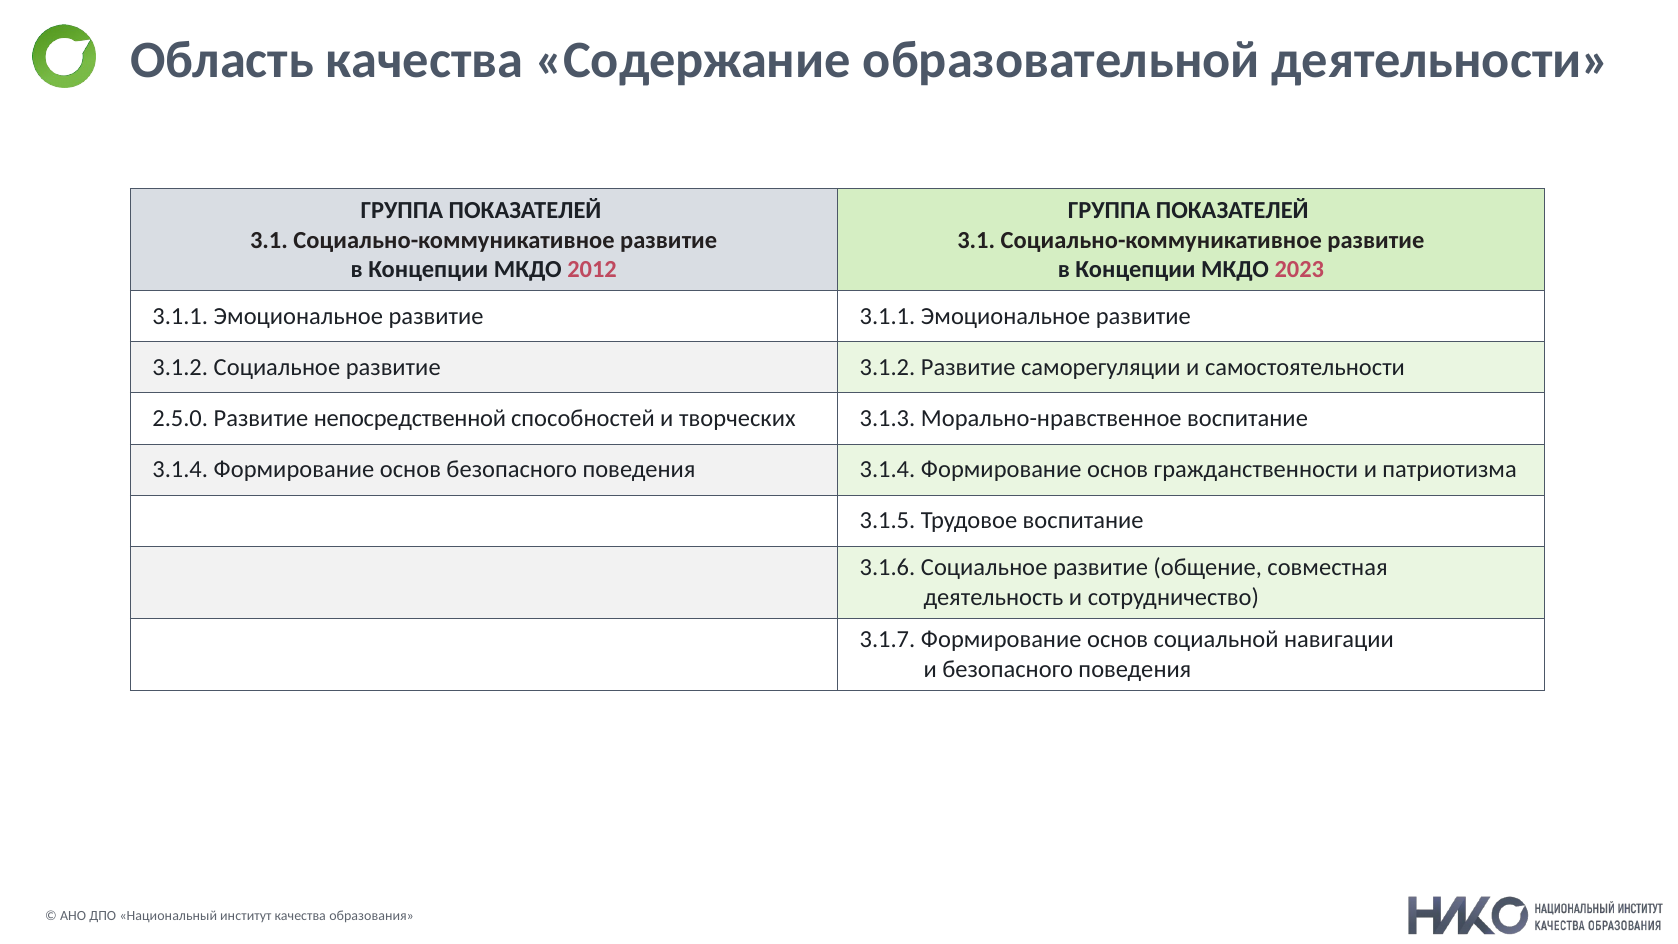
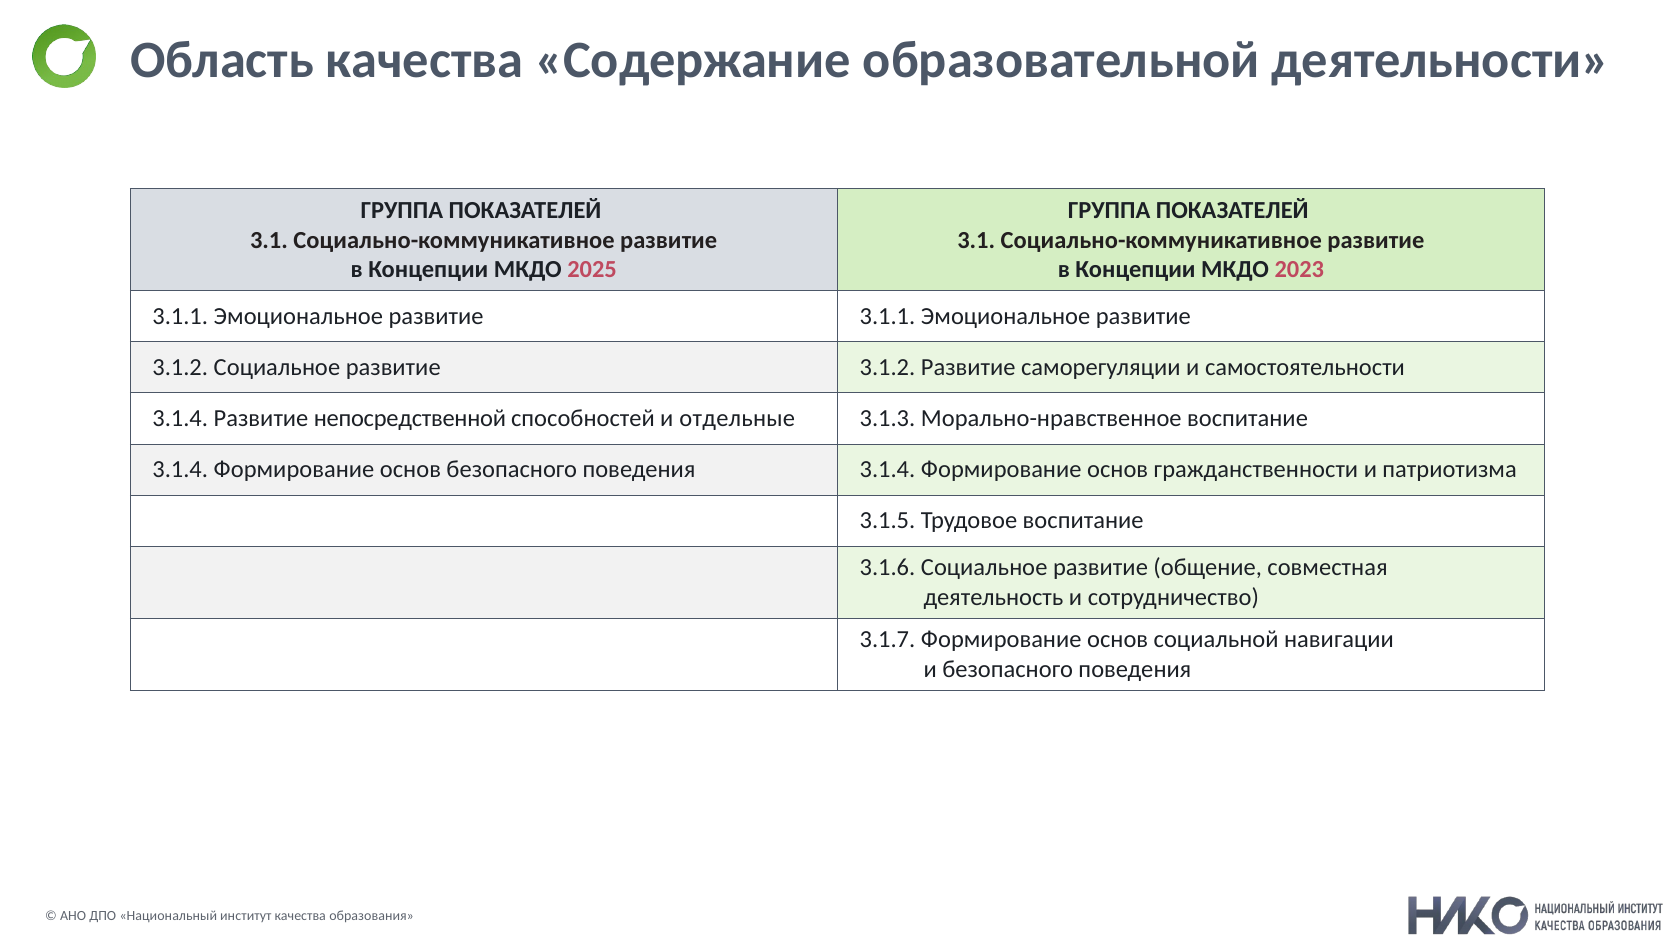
2012: 2012 -> 2025 (592, 270)
2.5.0: 2.5.0 -> 3.1.4 (180, 419)
творческих: творческих -> отдельные (737, 419)
